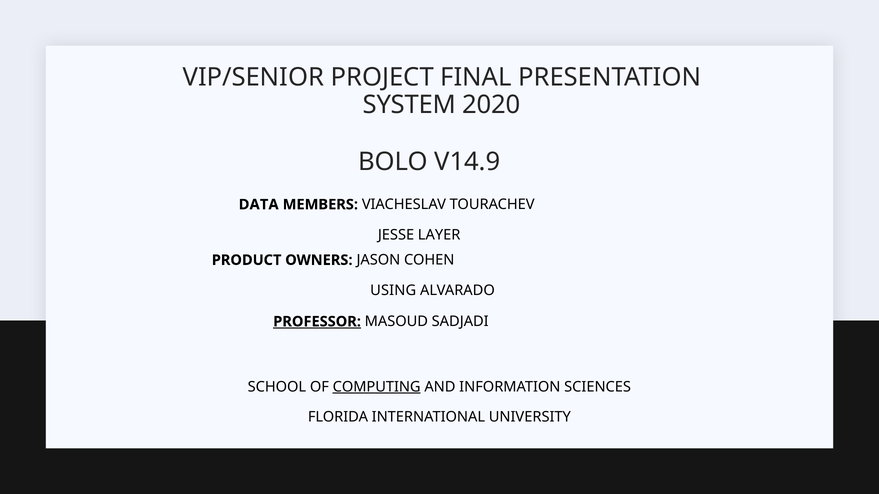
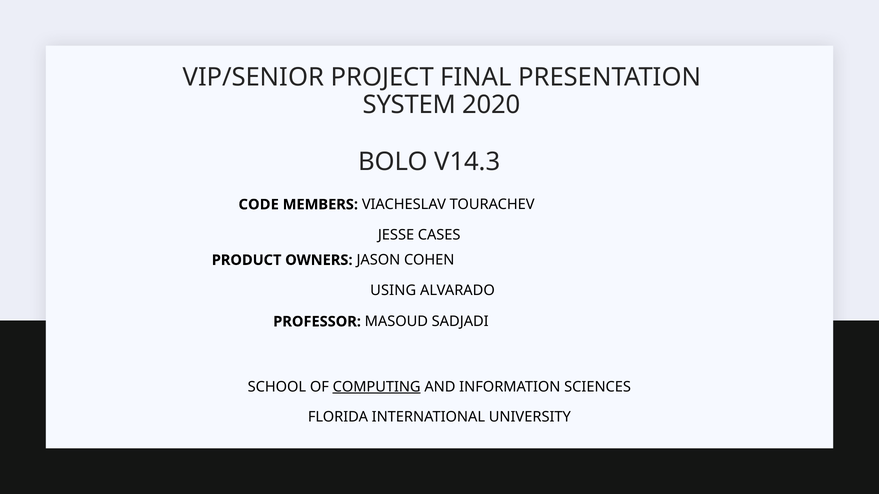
V14.9: V14.9 -> V14.3 (467, 162)
DATA: DATA -> CODE (259, 205)
LAYER: LAYER -> CASES (439, 235)
PROFESSOR underline: present -> none (317, 322)
